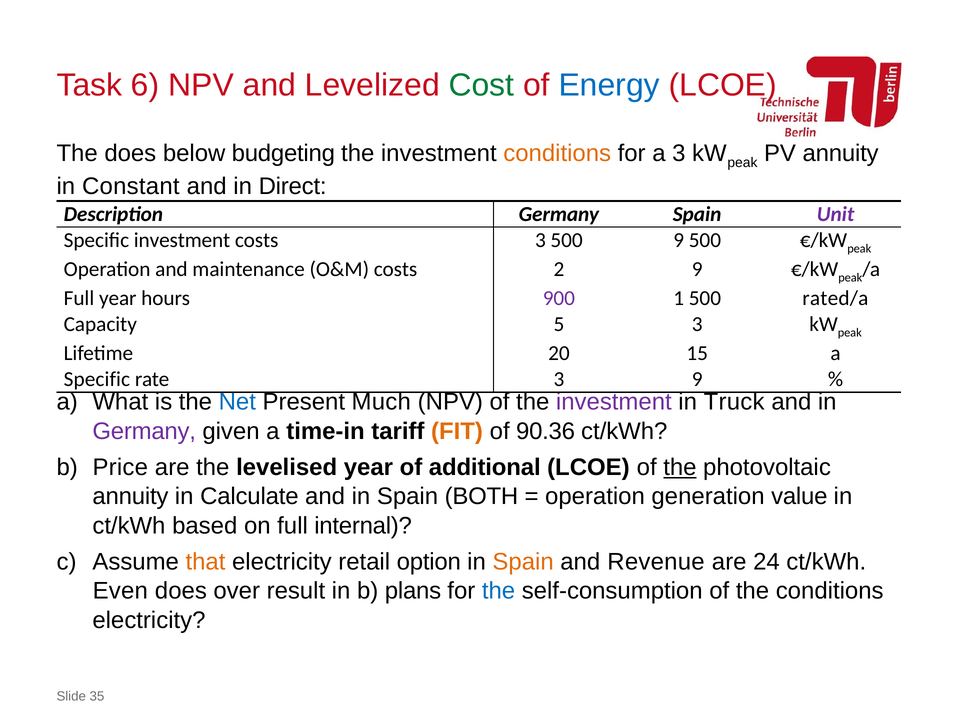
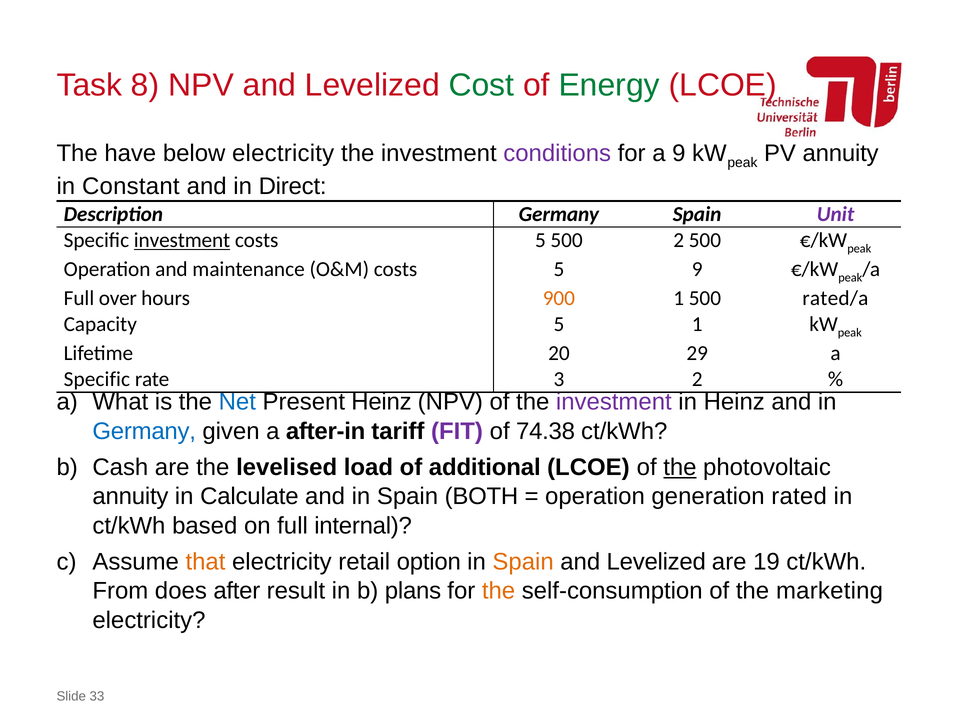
6: 6 -> 8 (145, 85)
Energy colour: blue -> green (609, 85)
The does: does -> have (130, 153)
below budgeting: budgeting -> electricity (283, 153)
conditions colour: orange -> purple (557, 153)
a 3: 3 -> 9 (679, 153)
investment underline: none -> present (182, 240)
3: 3 -> 5 (540, 240)
500 9: 9 -> 2 (679, 240)
O&M costs 2: 2 -> 5 (559, 269)
Full year: year -> over (118, 298)
900 colour: purple -> orange (559, 298)
5 3: 3 -> 1 (697, 324)
15: 15 -> 29 (697, 353)
3 9: 9 -> 2 (697, 379)
Present Much: Much -> Heinz (381, 402)
in Truck: Truck -> Heinz (734, 402)
Germany colour: purple -> blue (144, 431)
time-in: time-in -> after-in (326, 431)
FIT colour: orange -> purple (457, 431)
90.36: 90.36 -> 74.38 (546, 431)
Price: Price -> Cash (120, 467)
levelised year: year -> load (368, 467)
value: value -> rated (799, 496)
Revenue: Revenue -> Levelized (656, 561)
24: 24 -> 19 (766, 561)
Even: Even -> From (120, 591)
over: over -> after (237, 591)
the colour: blue -> orange (499, 591)
the conditions: conditions -> marketing (830, 591)
35: 35 -> 33 (97, 696)
